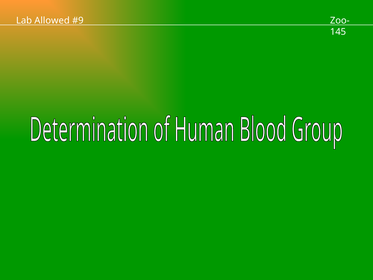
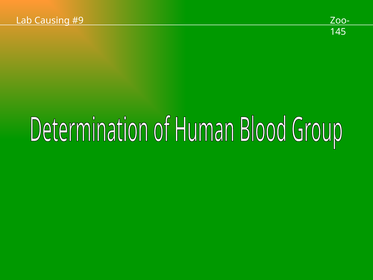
Allowed: Allowed -> Causing (52, 21)
